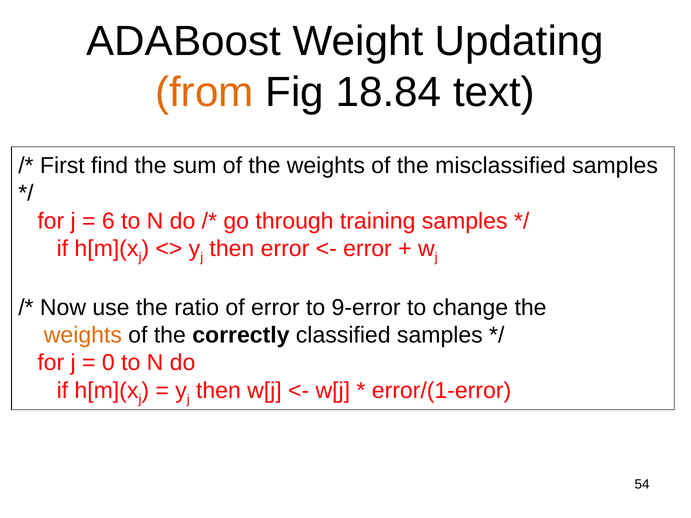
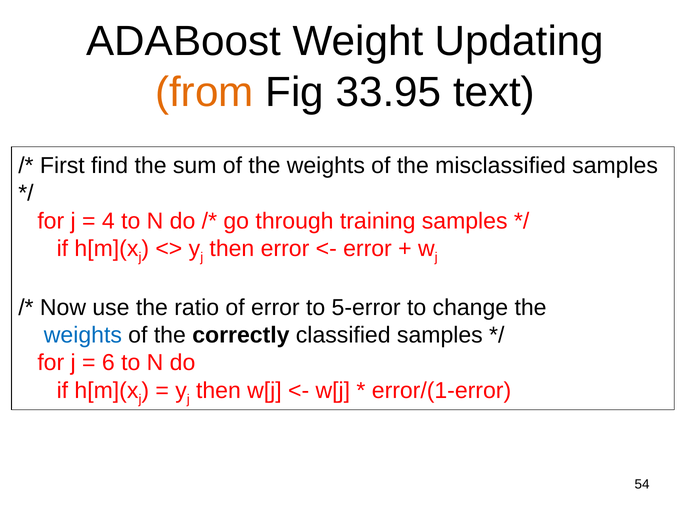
18.84: 18.84 -> 33.95 (388, 92)
6: 6 -> 4 (108, 221)
9-error: 9-error -> 5-error (366, 308)
weights colour: orange -> blue (83, 335)
0: 0 -> 6 (108, 363)
